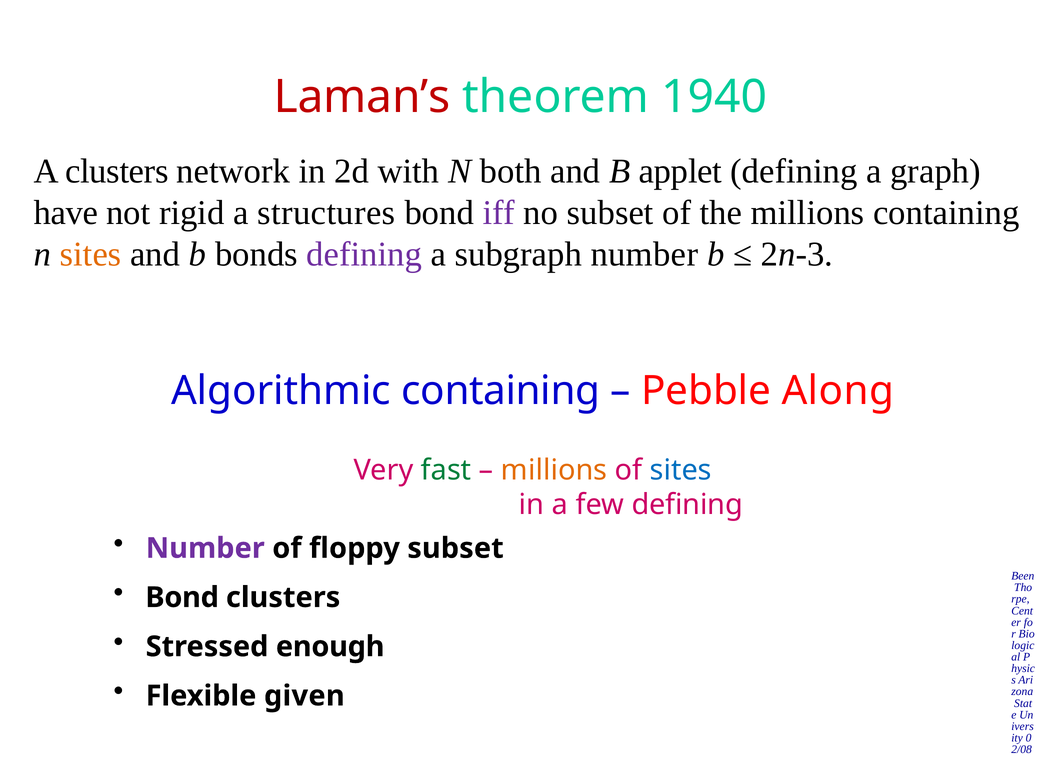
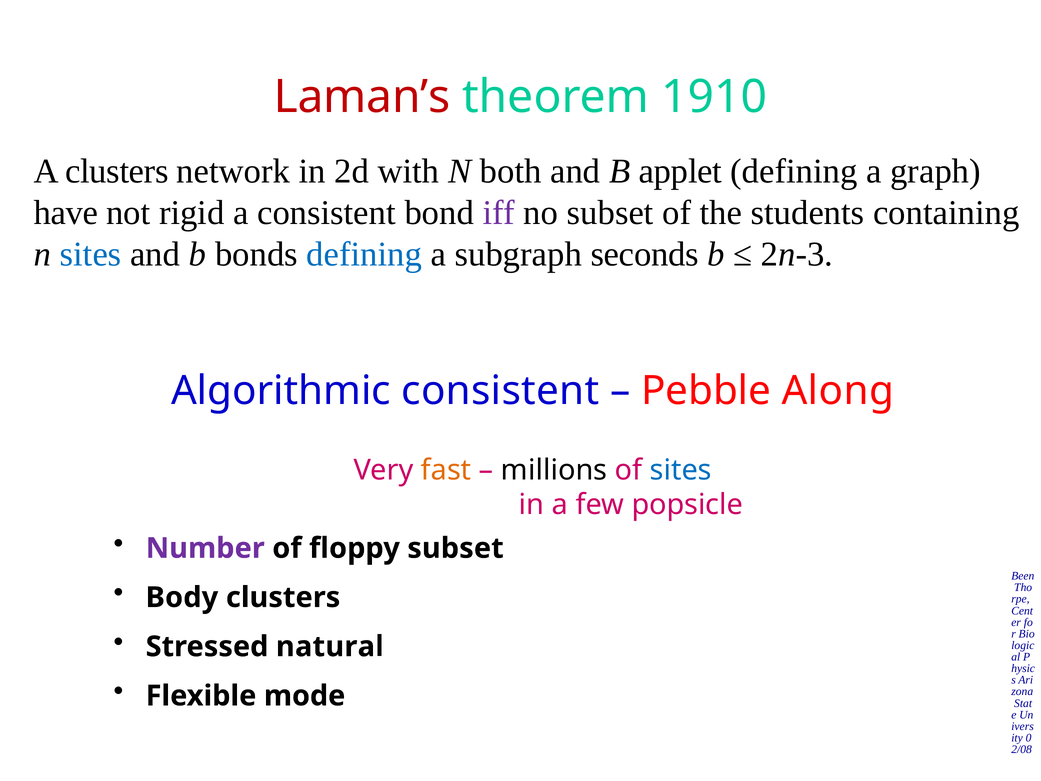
1940: 1940 -> 1910 (714, 97)
a structures: structures -> consistent (327, 213)
the millions: millions -> students (808, 213)
sites colour: orange -> blue (91, 254)
defining colour: purple -> blue (364, 254)
subgraph number: number -> seconds (645, 254)
Algorithmic containing: containing -> consistent (500, 391)
fast colour: green -> orange (446, 470)
millions colour: orange -> black (554, 470)
few defining: defining -> popsicle (687, 505)
Bond: Bond -> Body (182, 597)
enough: enough -> natural (330, 646)
given: given -> mode (305, 696)
